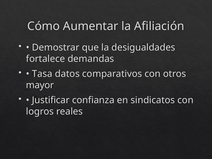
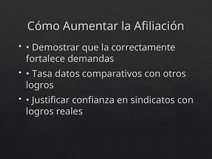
desigualdades: desigualdades -> correctamente (143, 48)
mayor: mayor -> logros (40, 85)
